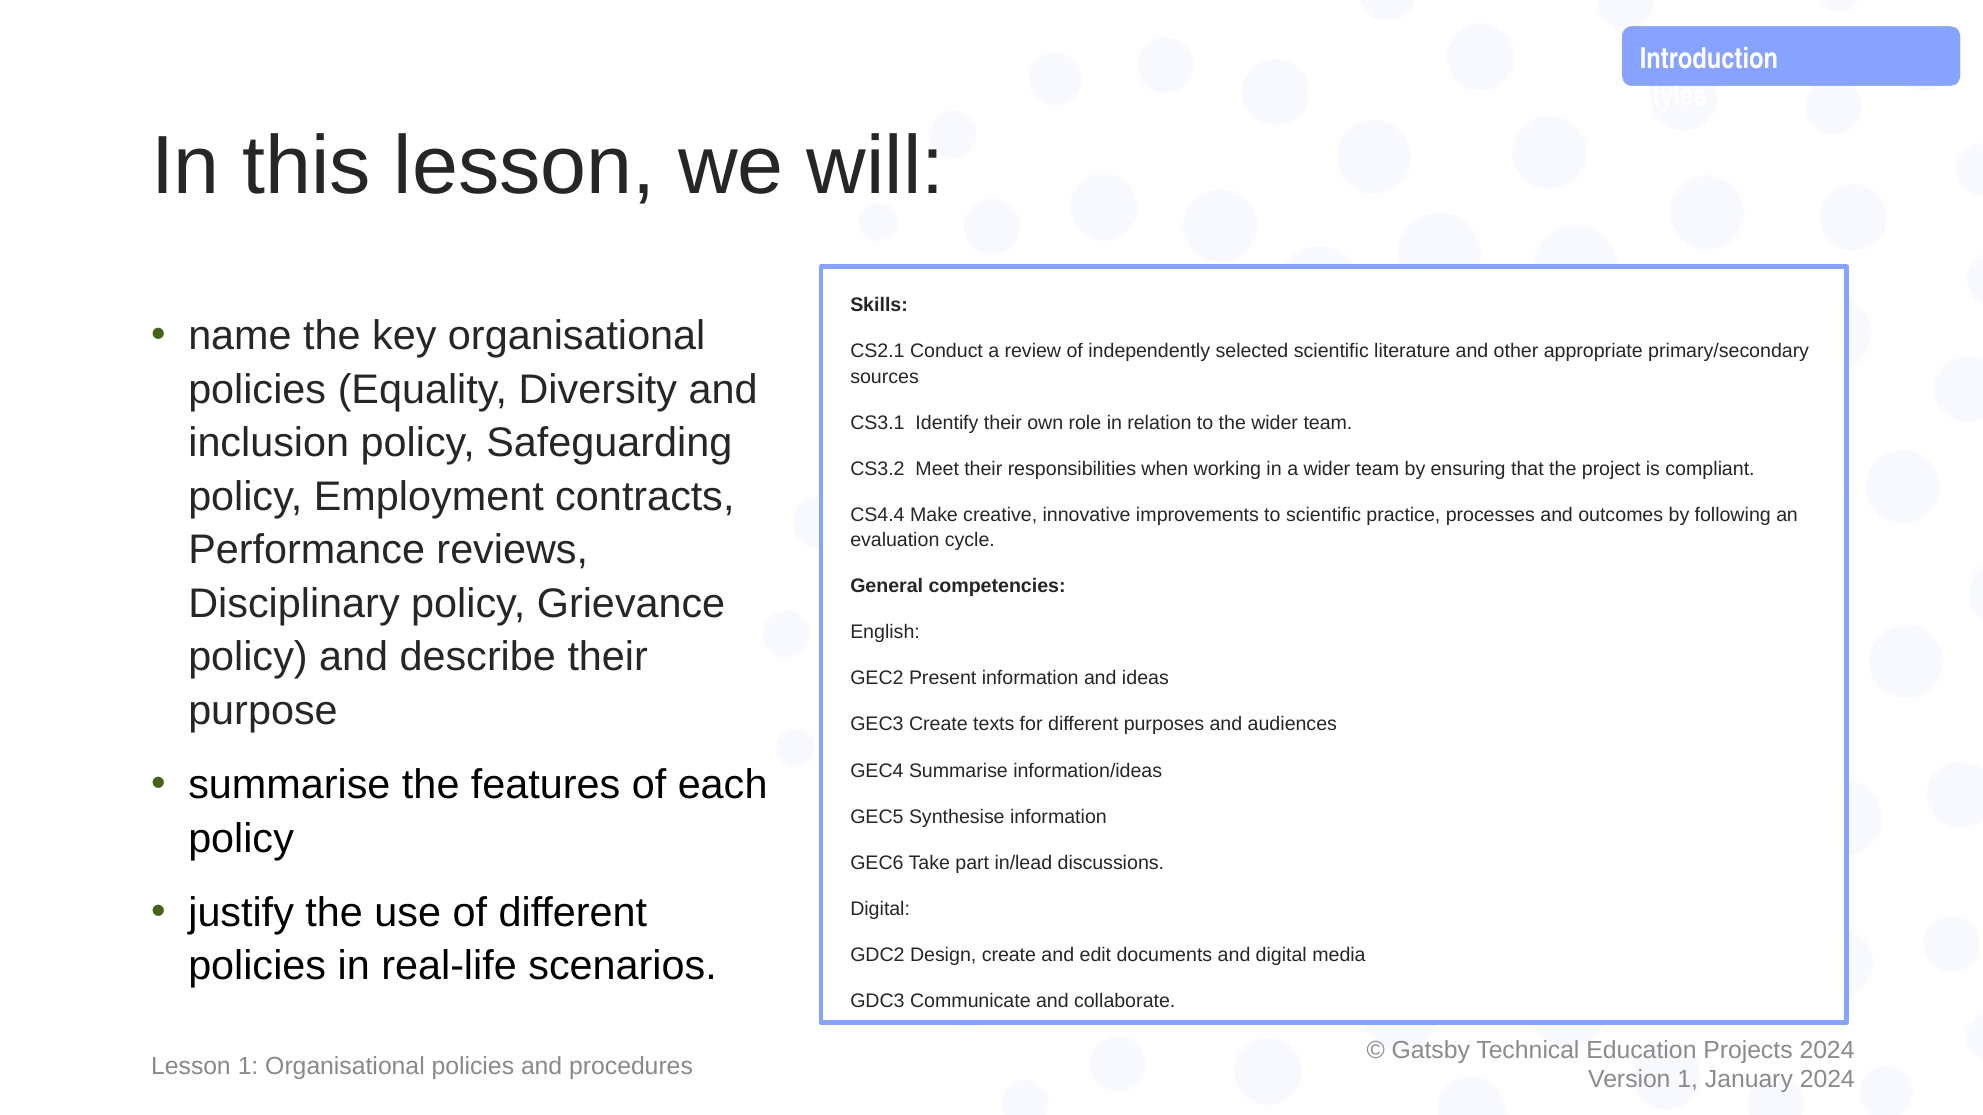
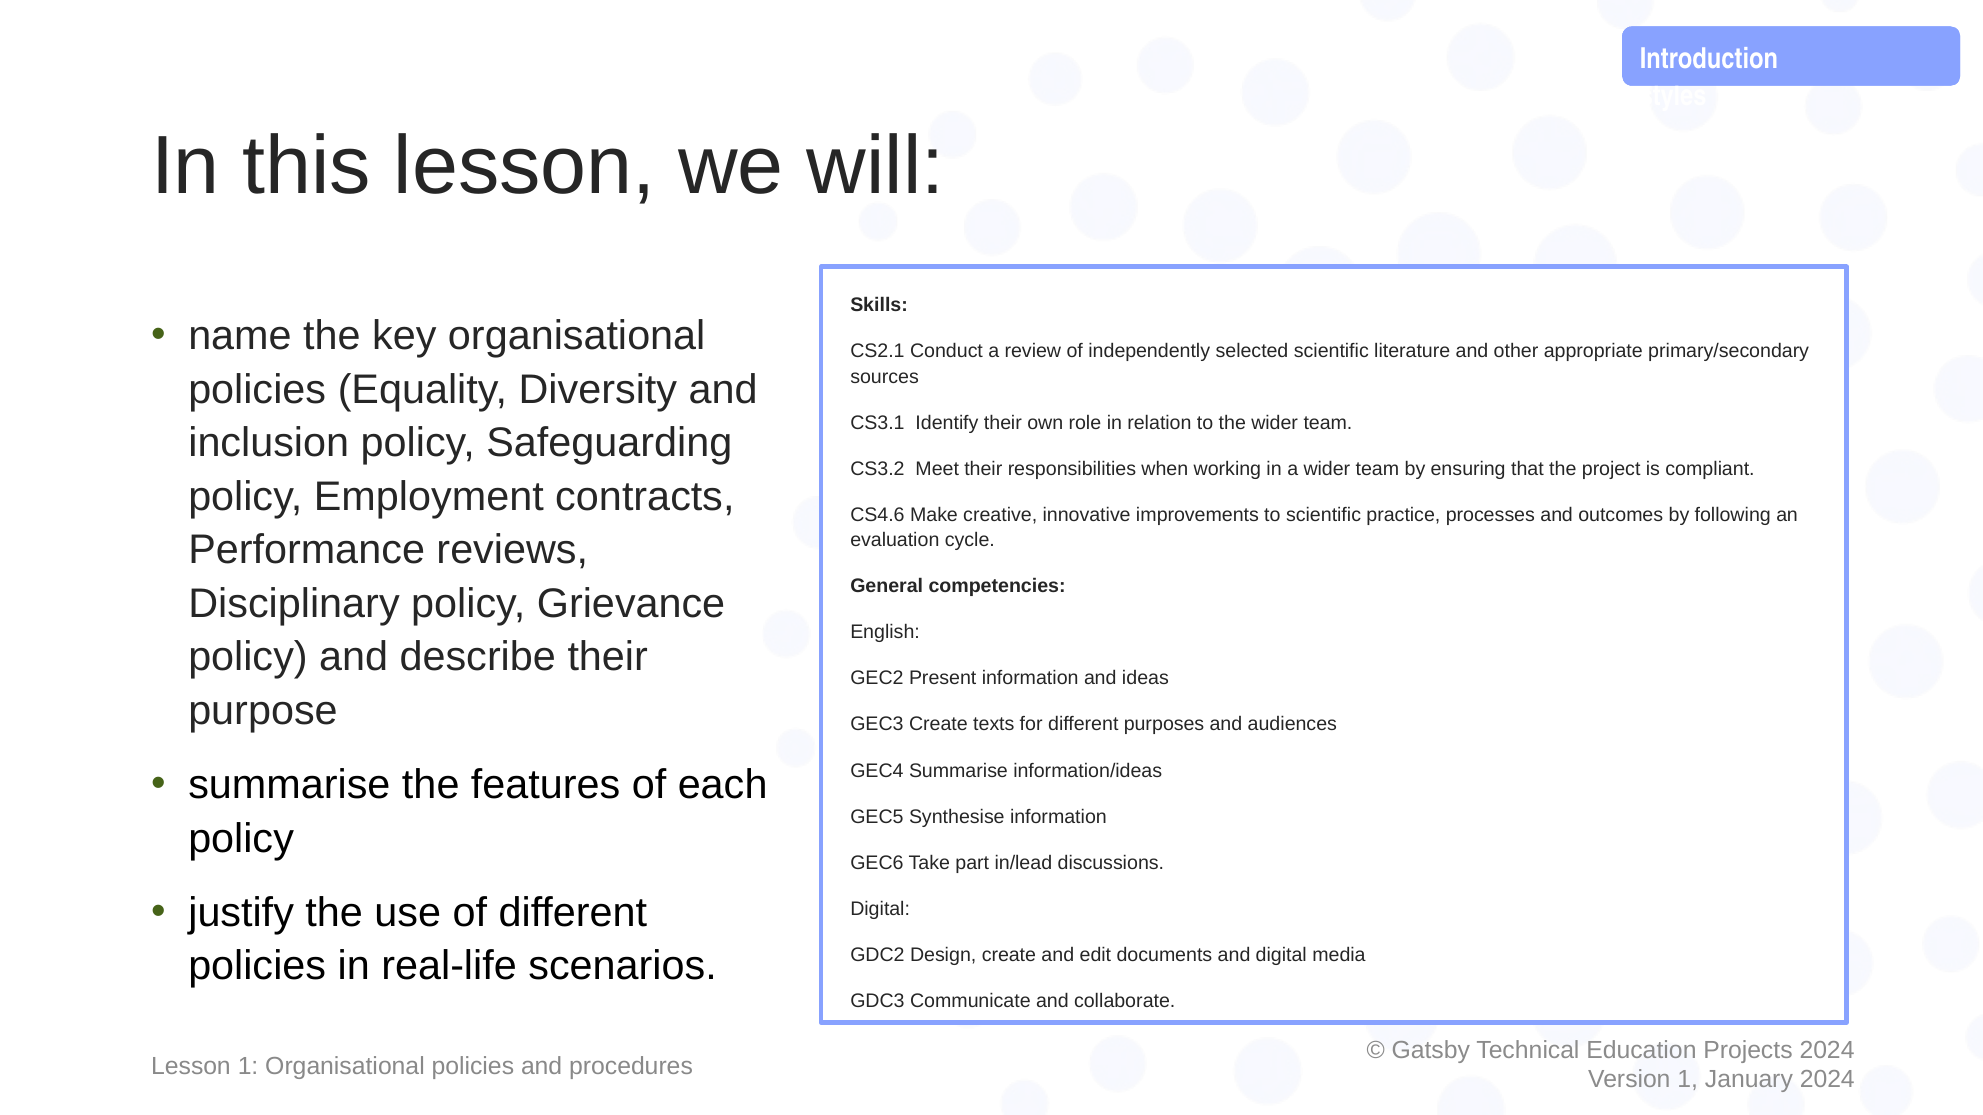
CS4.4: CS4.4 -> CS4.6 (878, 515)
